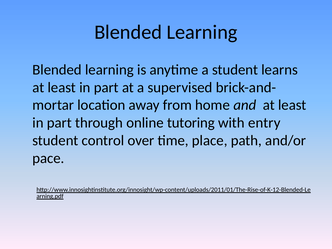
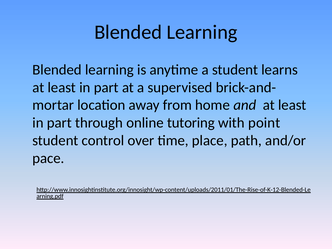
entry: entry -> point (264, 123)
